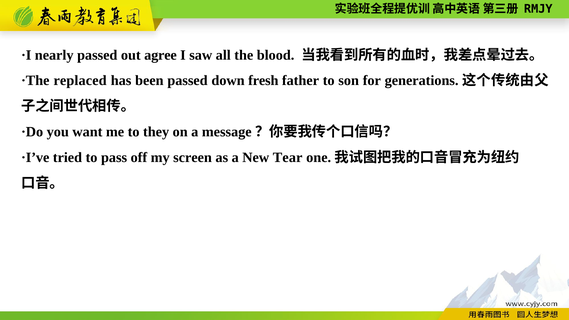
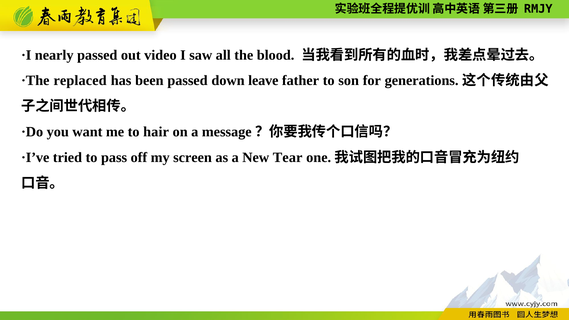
agree: agree -> video (160, 55)
fresh: fresh -> leave (263, 81)
they: they -> hair (156, 132)
